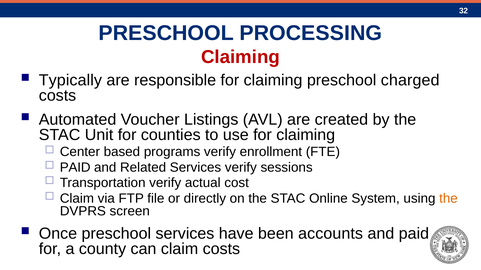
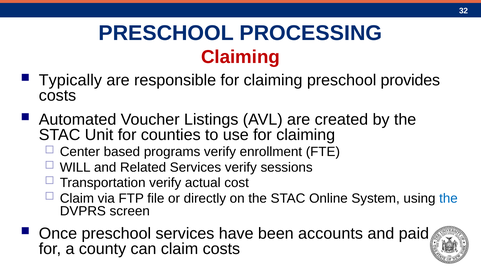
charged: charged -> provides (410, 81)
PAID: PAID -> WILL (75, 168)
the colour: orange -> blue (448, 199)
